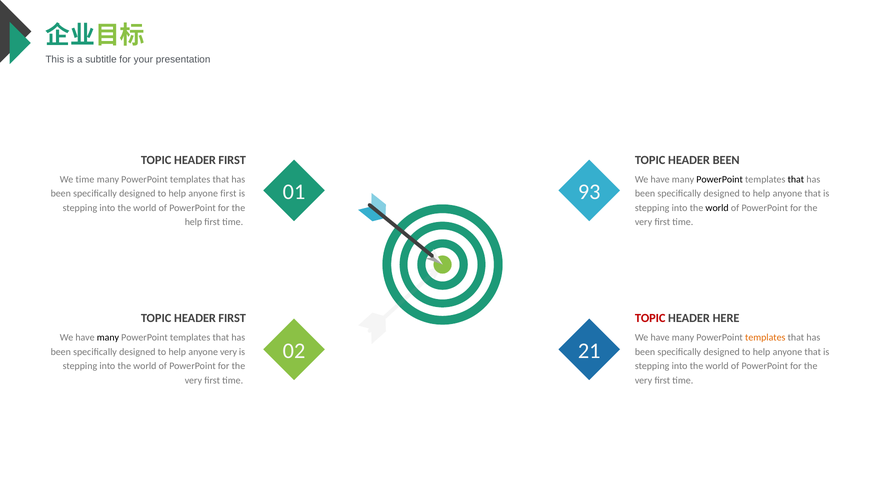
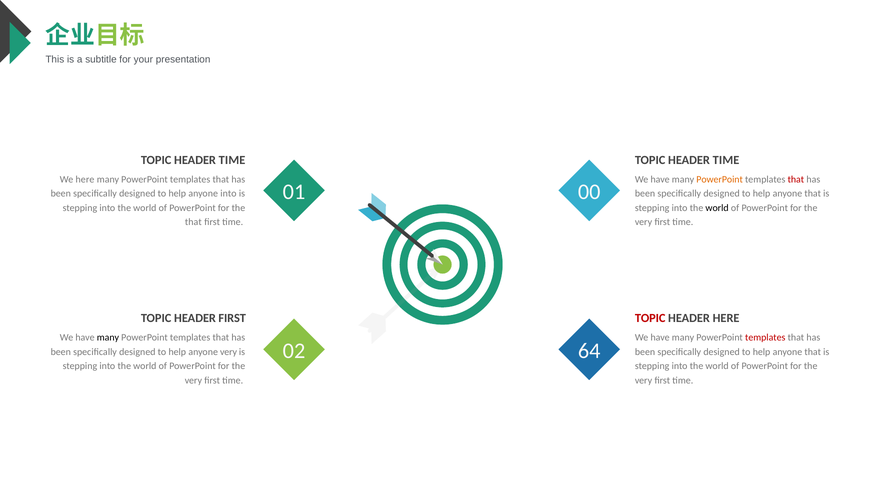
FIRST: FIRST -> TIME (232, 160)
BEEN: BEEN -> TIME (726, 160)
We time: time -> here (85, 179)
PowerPoint colour: black -> orange (720, 179)
that colour: black -> red (796, 179)
93: 93 -> 00 (589, 192)
anyone first: first -> into (228, 194)
help: help -> that (193, 222)
templates colour: orange -> red (765, 338)
21: 21 -> 64 (589, 351)
